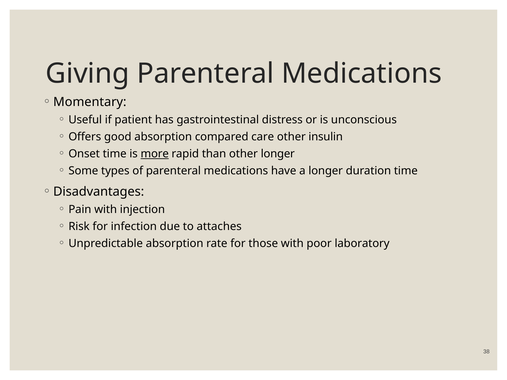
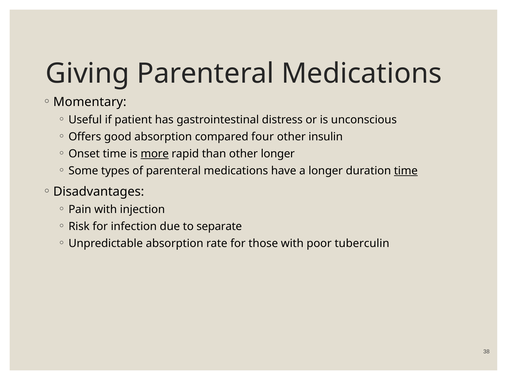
care: care -> four (263, 137)
time underline: none -> present (406, 171)
attaches: attaches -> separate (219, 227)
laboratory: laboratory -> tuberculin (362, 244)
